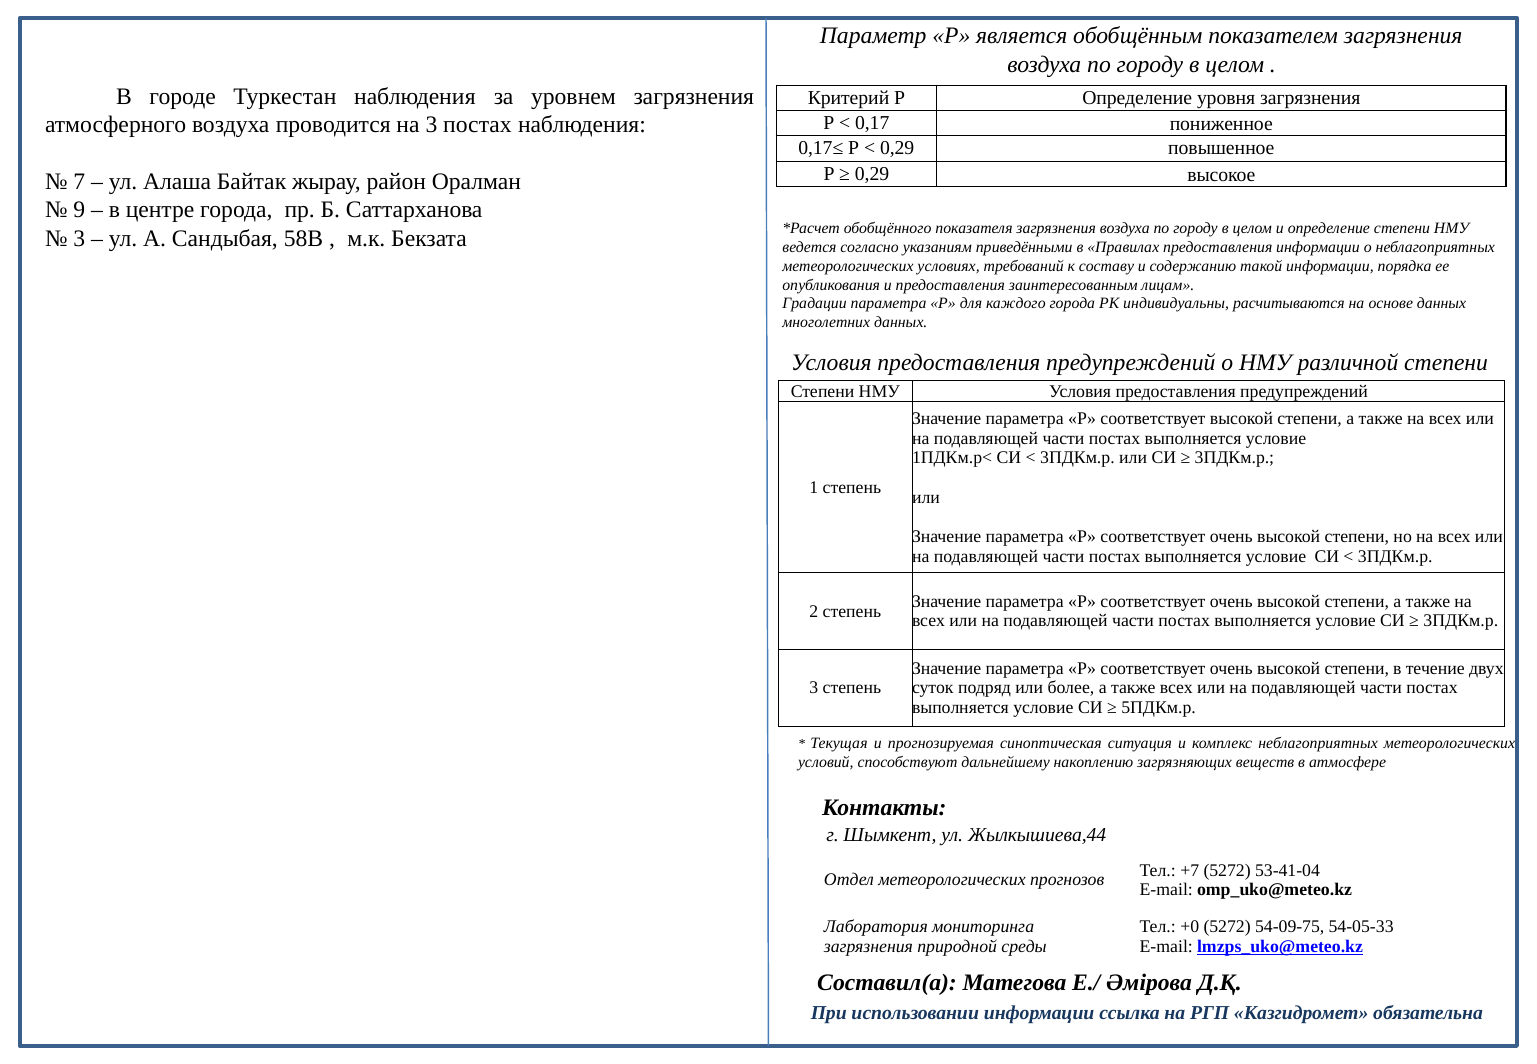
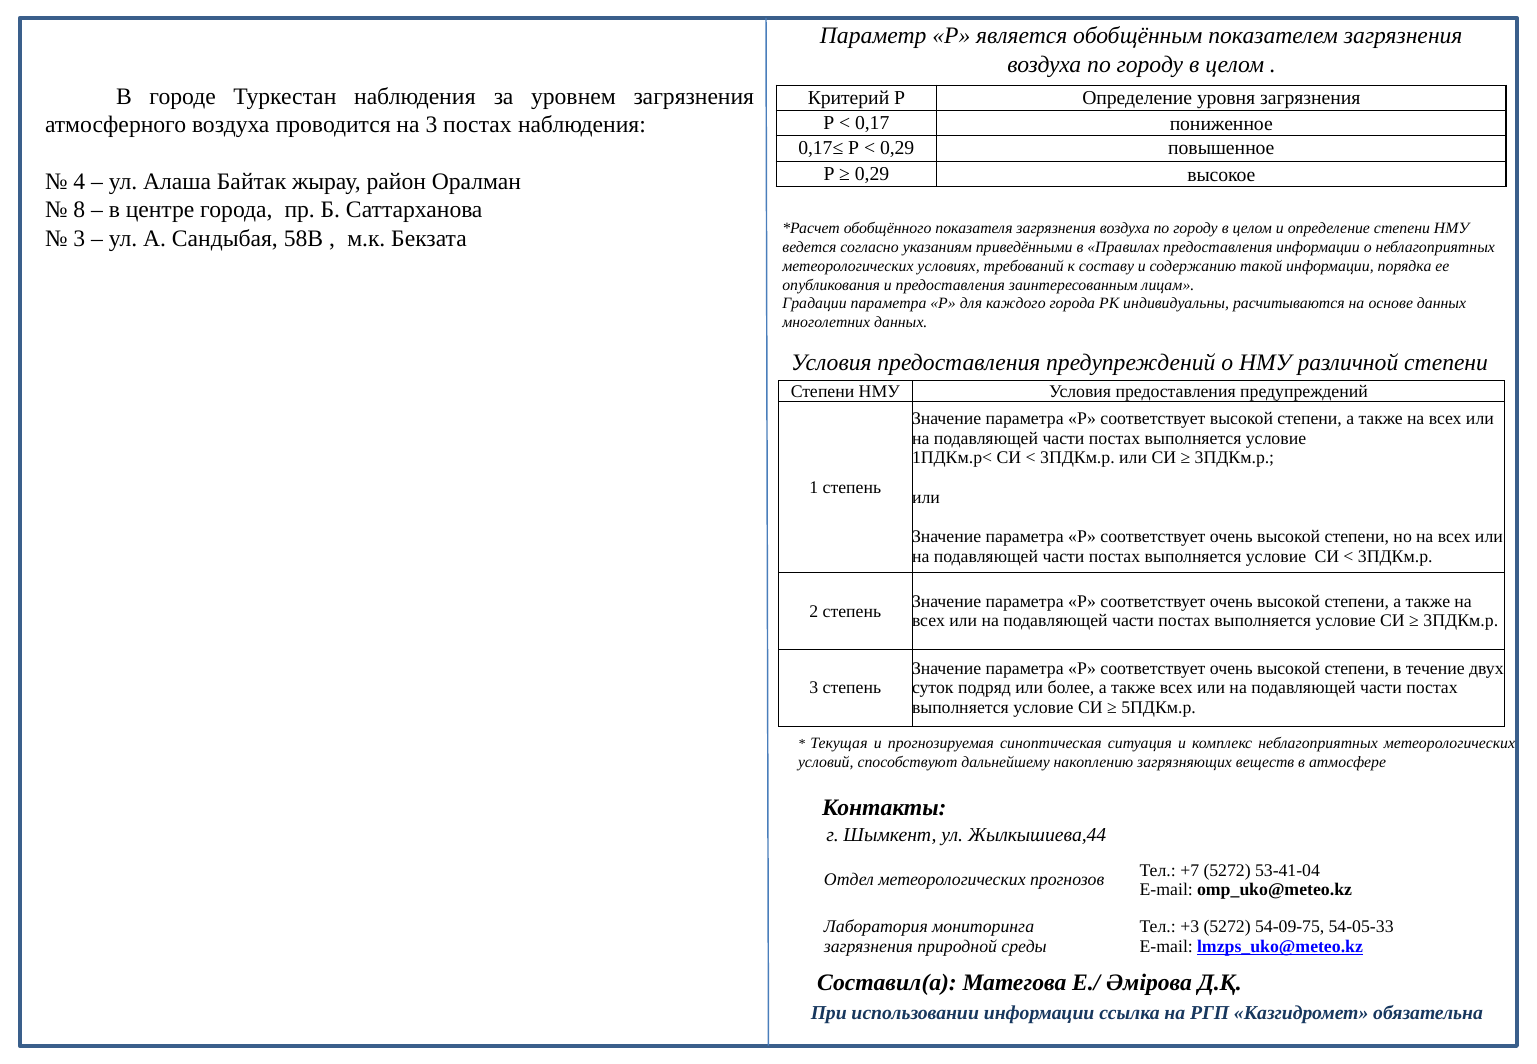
7: 7 -> 4 (79, 182)
9: 9 -> 8 (79, 210)
+0: +0 -> +3 (1190, 927)
